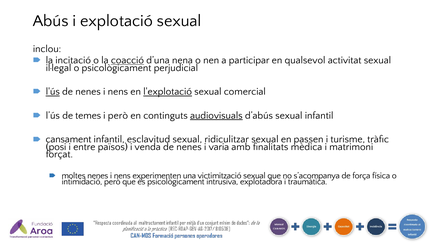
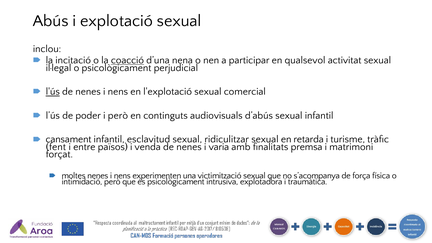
l'explotació underline: present -> none (168, 92)
temes: temes -> poder (88, 116)
audiovisuals underline: present -> none (216, 116)
passen: passen -> retarda (309, 139)
posi: posi -> fent (56, 147)
mèdica: mèdica -> premsa (307, 147)
